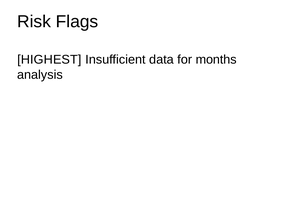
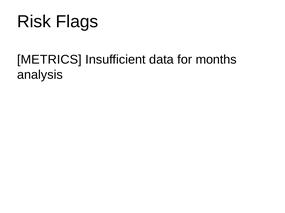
HIGHEST: HIGHEST -> METRICS (49, 60)
